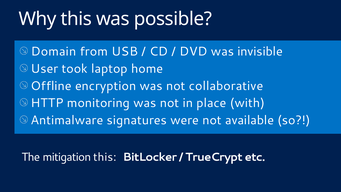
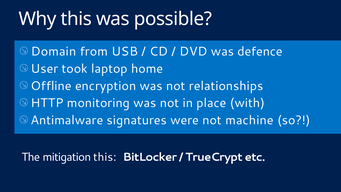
invisible: invisible -> defence (260, 51)
collaborative: collaborative -> relationships (226, 86)
available: available -> machine (249, 120)
